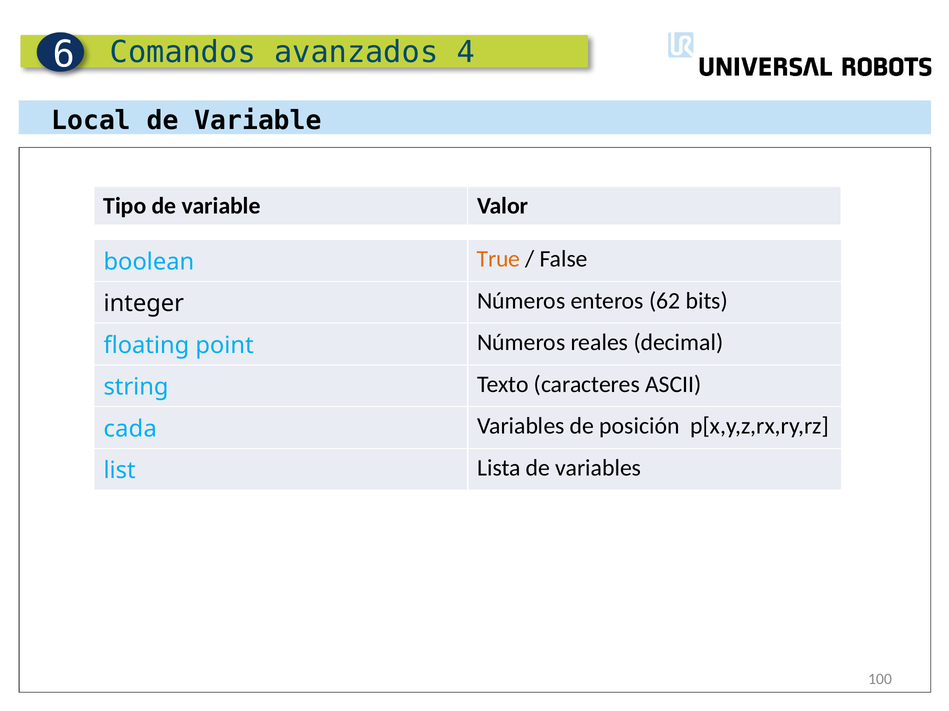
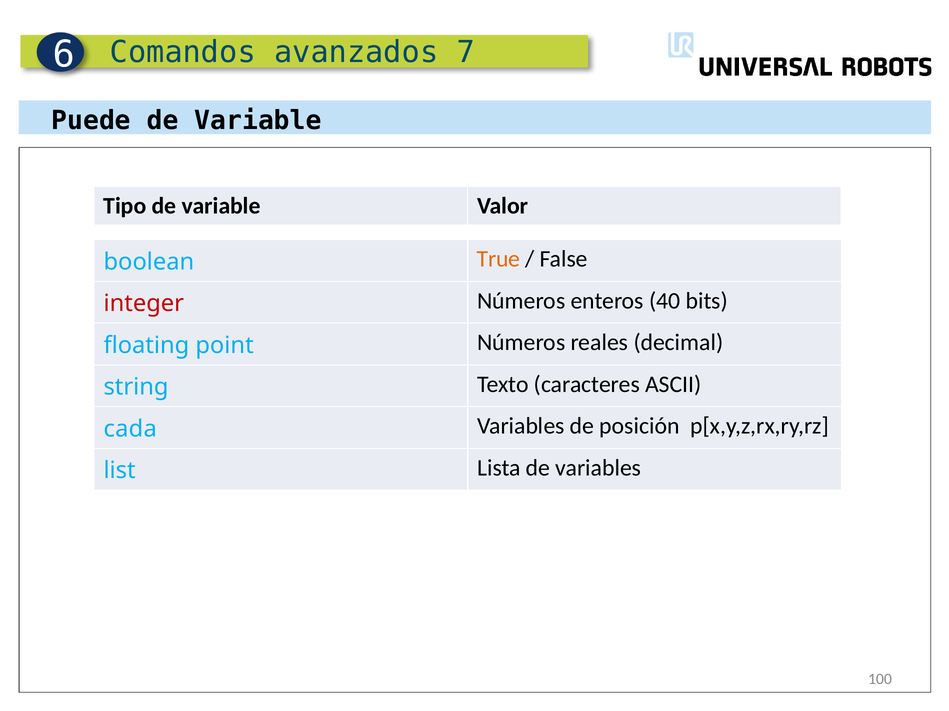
4: 4 -> 7 (466, 52)
Local: Local -> Puede (91, 121)
integer colour: black -> red (144, 304)
62: 62 -> 40 (665, 301)
